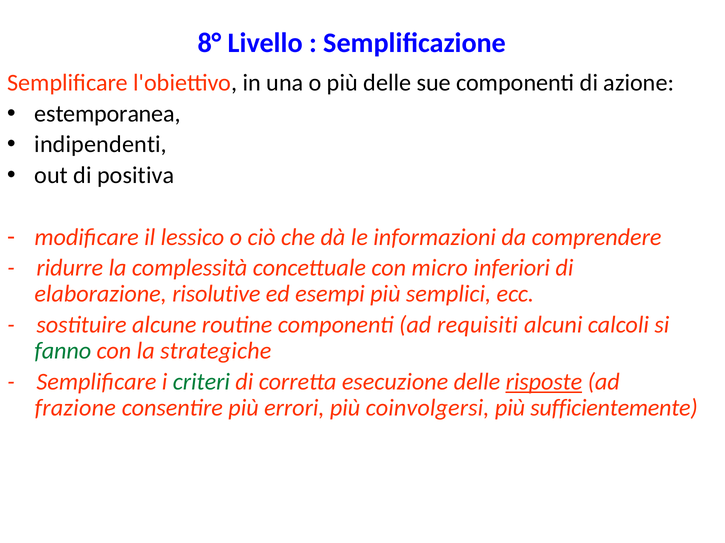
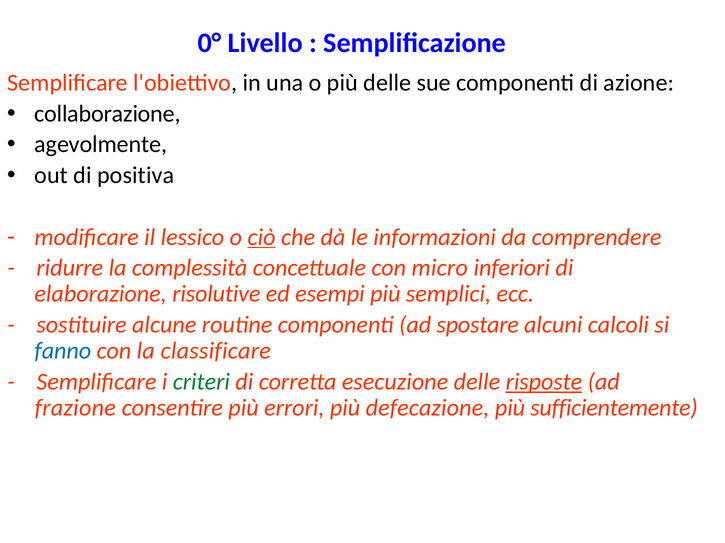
8°: 8° -> 0° (210, 43)
estemporanea: estemporanea -> collaborazione (108, 114)
indipendenti: indipendenti -> agevolmente (101, 145)
ciò underline: none -> present (262, 237)
requisiti: requisiti -> spostare (478, 325)
fanno colour: green -> blue (63, 351)
strategiche: strategiche -> classificare (216, 351)
coinvolgersi: coinvolgersi -> defecazione (428, 408)
